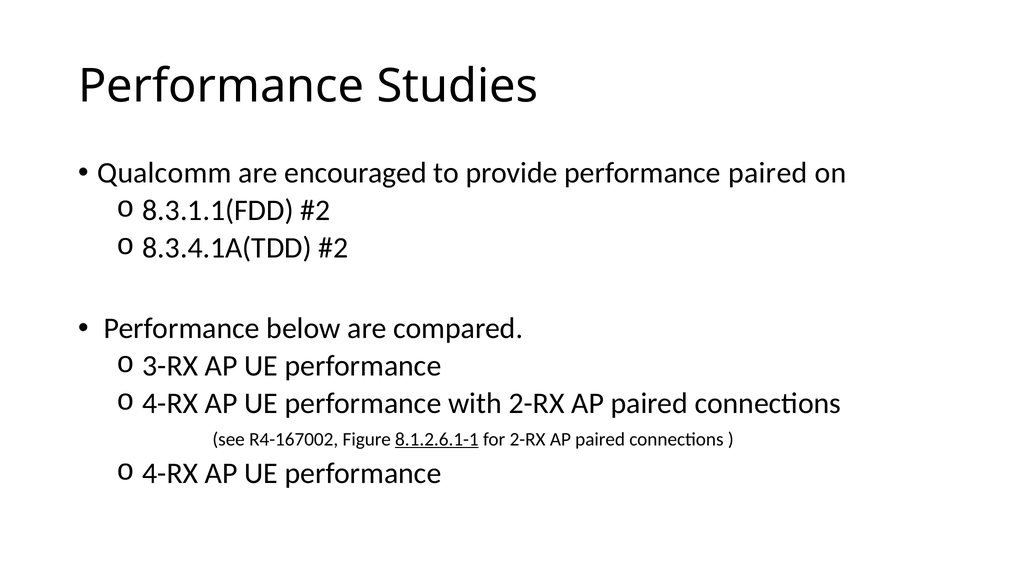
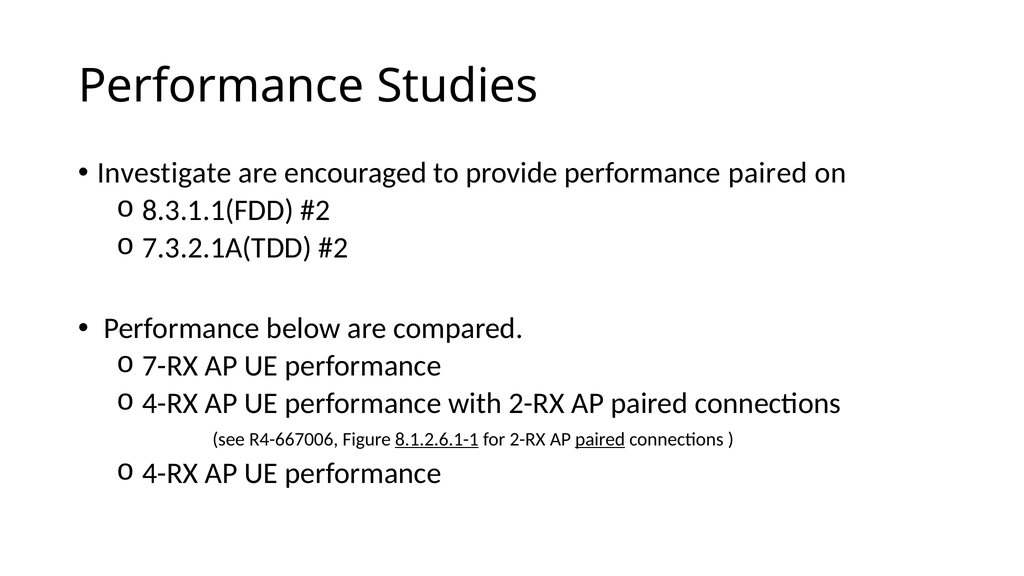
Qualcomm: Qualcomm -> Investigate (164, 173)
8.3.4.1A(TDD: 8.3.4.1A(TDD -> 7.3.2.1A(TDD (227, 248)
3-RX: 3-RX -> 7-RX (170, 366)
R4-167002: R4-167002 -> R4-667006 (294, 439)
paired underline: none -> present (600, 439)
